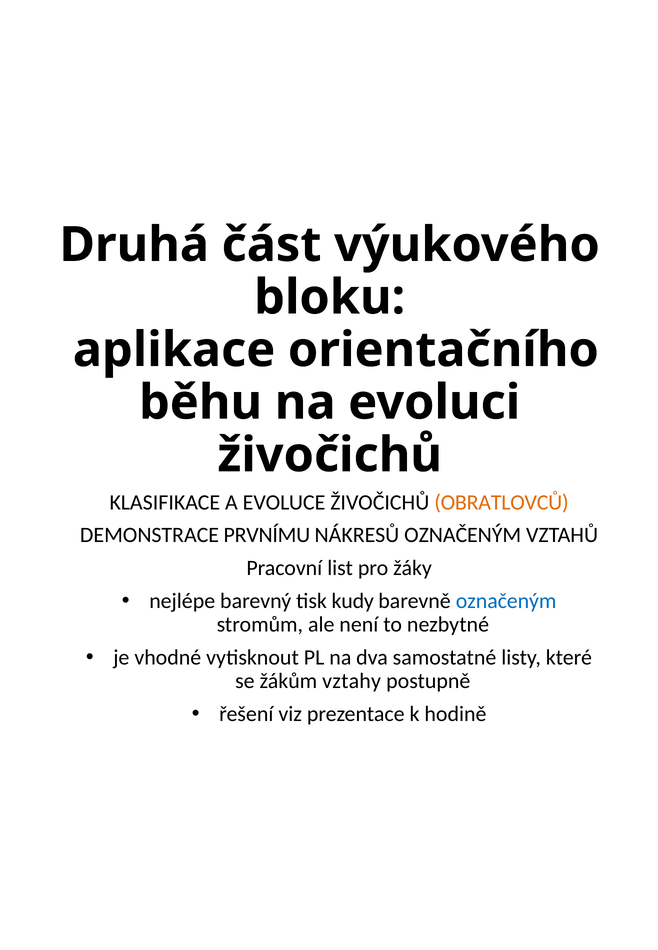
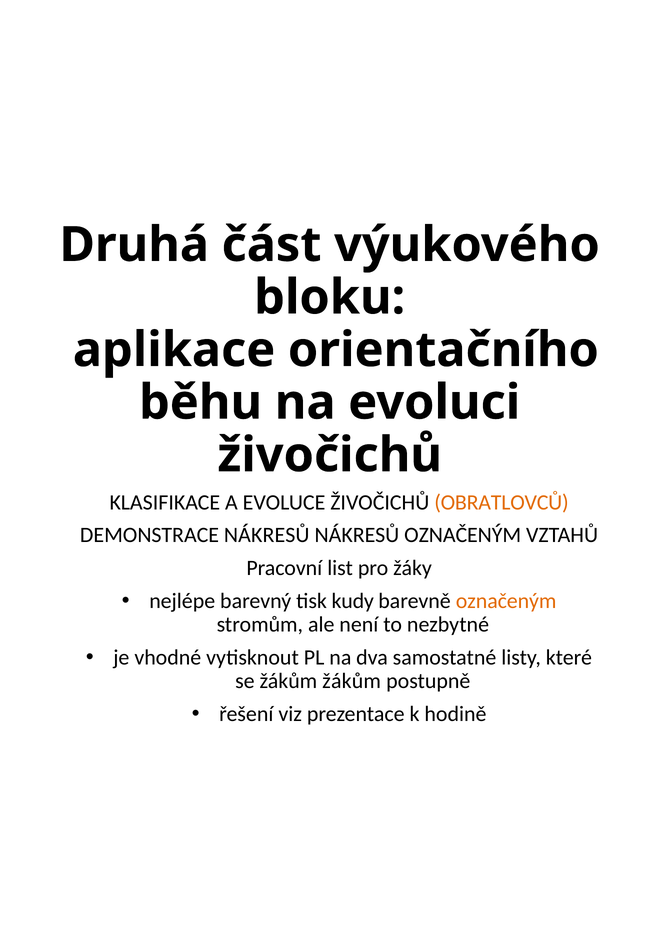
DEMONSTRACE PRVNÍMU: PRVNÍMU -> NÁKRESŮ (267, 535)
označeným colour: blue -> orange (506, 601)
žákům vztahy: vztahy -> žákům (352, 681)
